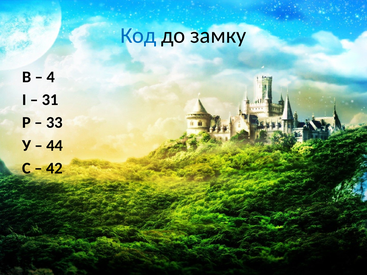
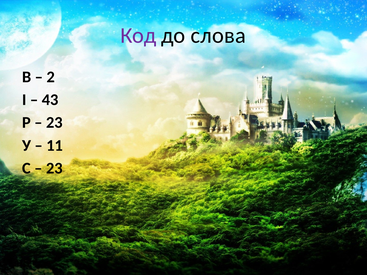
Код colour: blue -> purple (138, 36)
замку: замку -> слова (218, 36)
4: 4 -> 2 (51, 77)
31: 31 -> 43 (50, 100)
33: 33 -> 23 (54, 123)
44: 44 -> 11 (55, 146)
42: 42 -> 23 (54, 168)
